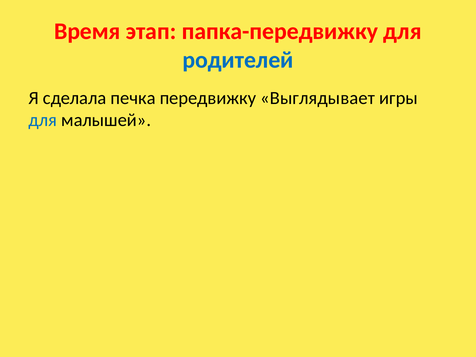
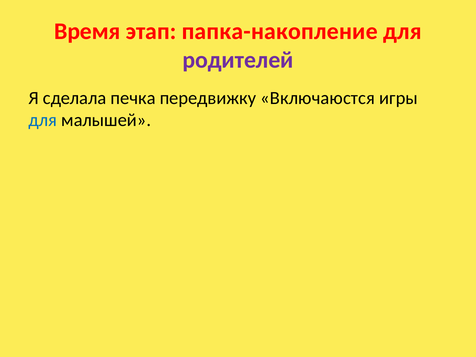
папка-передвижку: папка-передвижку -> папка-накопление (280, 31)
родителей colour: blue -> purple (238, 60)
Выглядывает: Выглядывает -> Включаюстся (318, 98)
